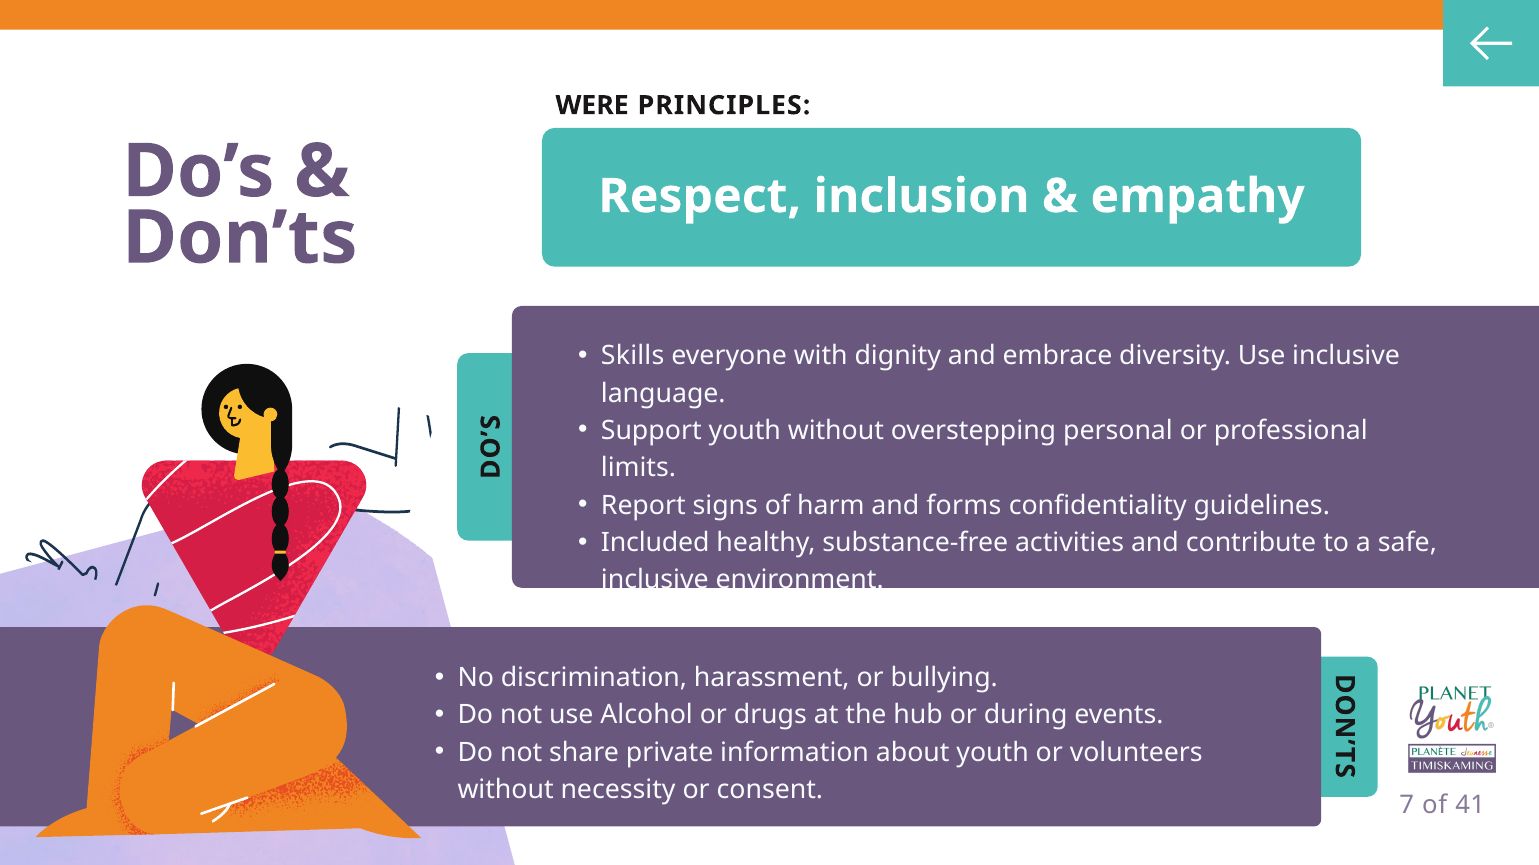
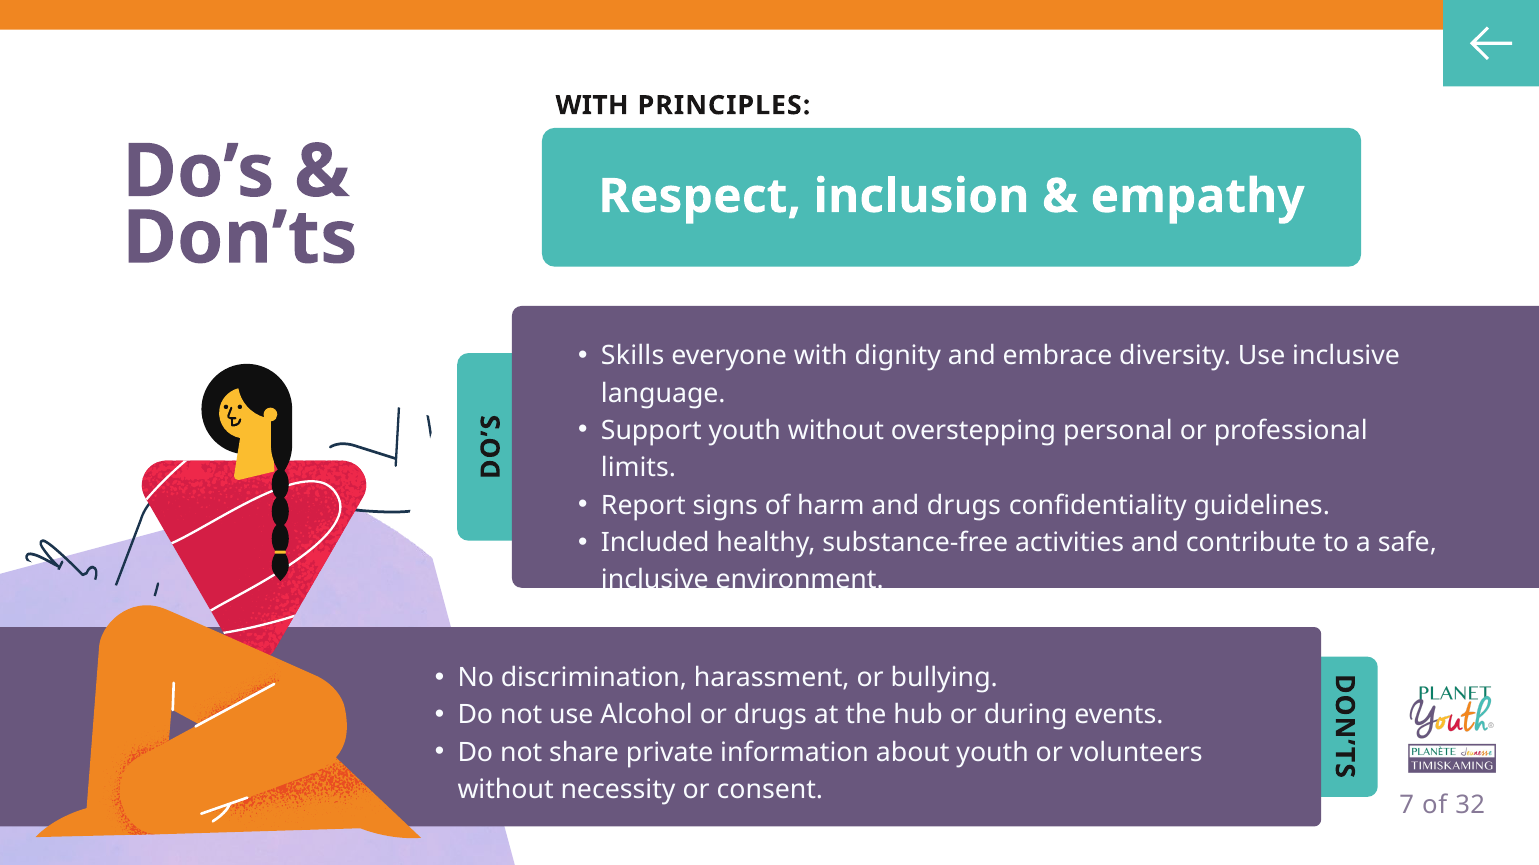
WERE: WERE -> WITH (592, 106)
and forms: forms -> drugs (964, 506)
41: 41 -> 32 (1470, 806)
